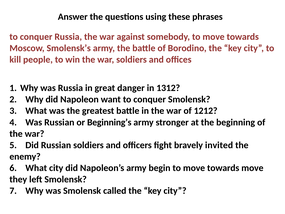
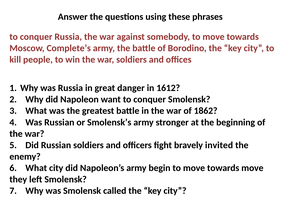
Smolensk’s: Smolensk’s -> Complete’s (69, 48)
1312: 1312 -> 1612 (168, 88)
1212: 1212 -> 1862 (206, 111)
Beginning’s: Beginning’s -> Smolensk’s (109, 122)
